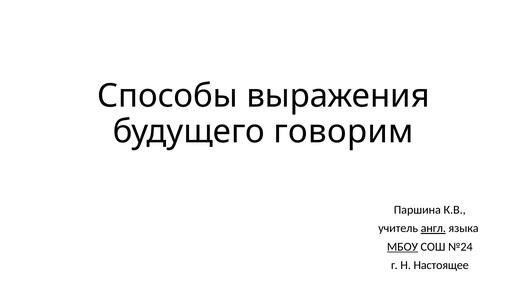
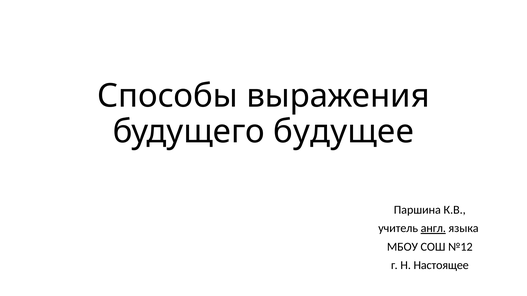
говорим: говорим -> будущее (344, 132)
МБОУ underline: present -> none (402, 247)
№24: №24 -> №12 (460, 247)
